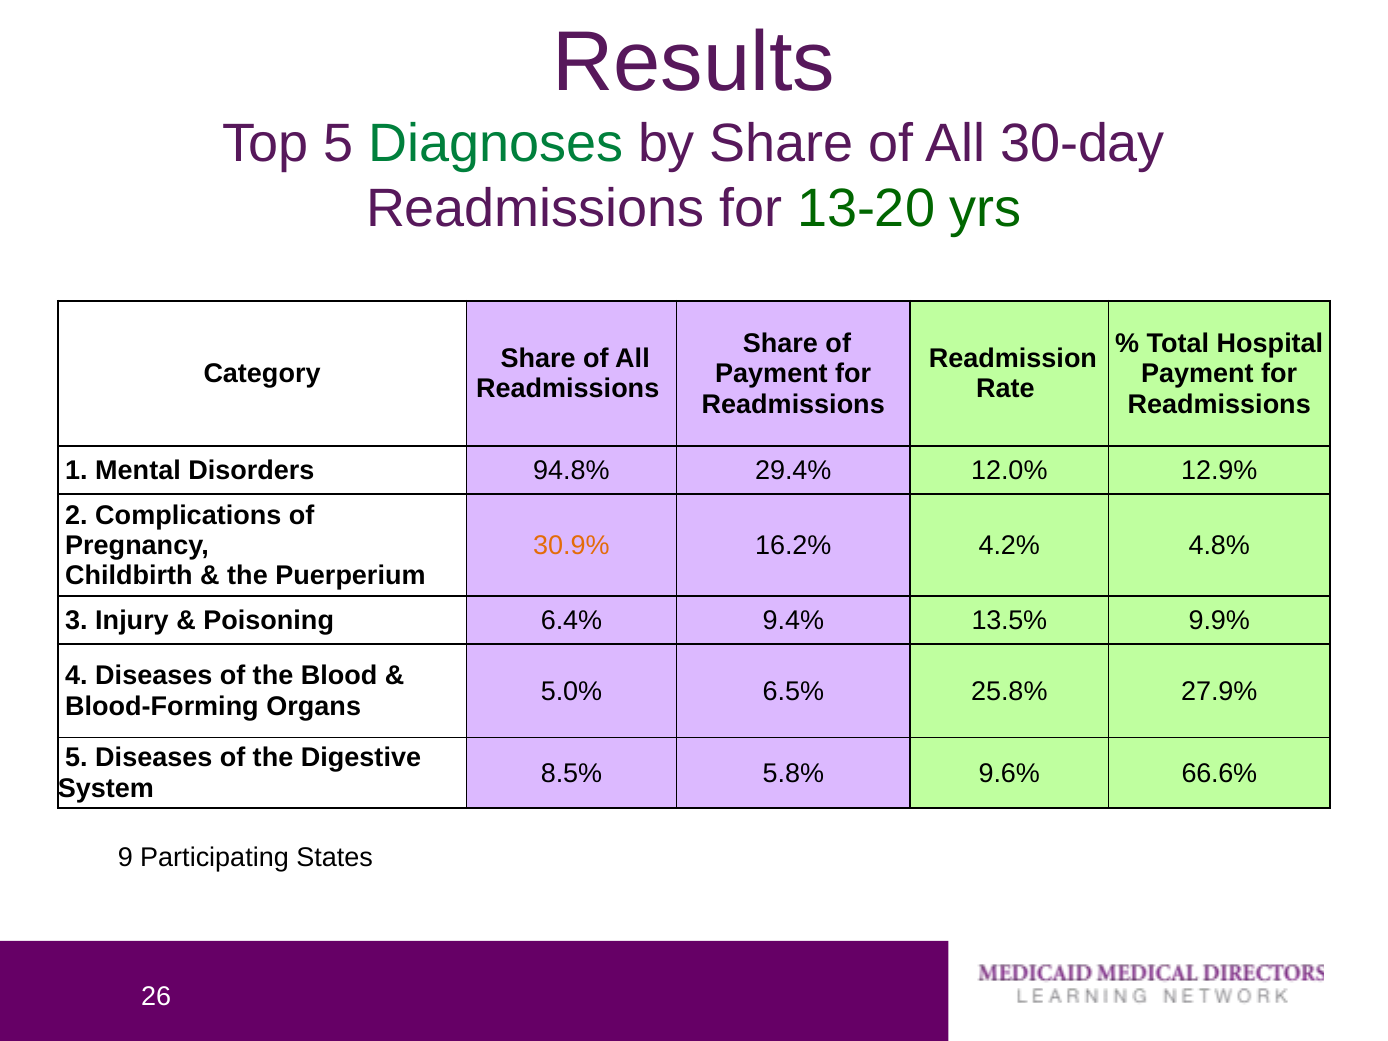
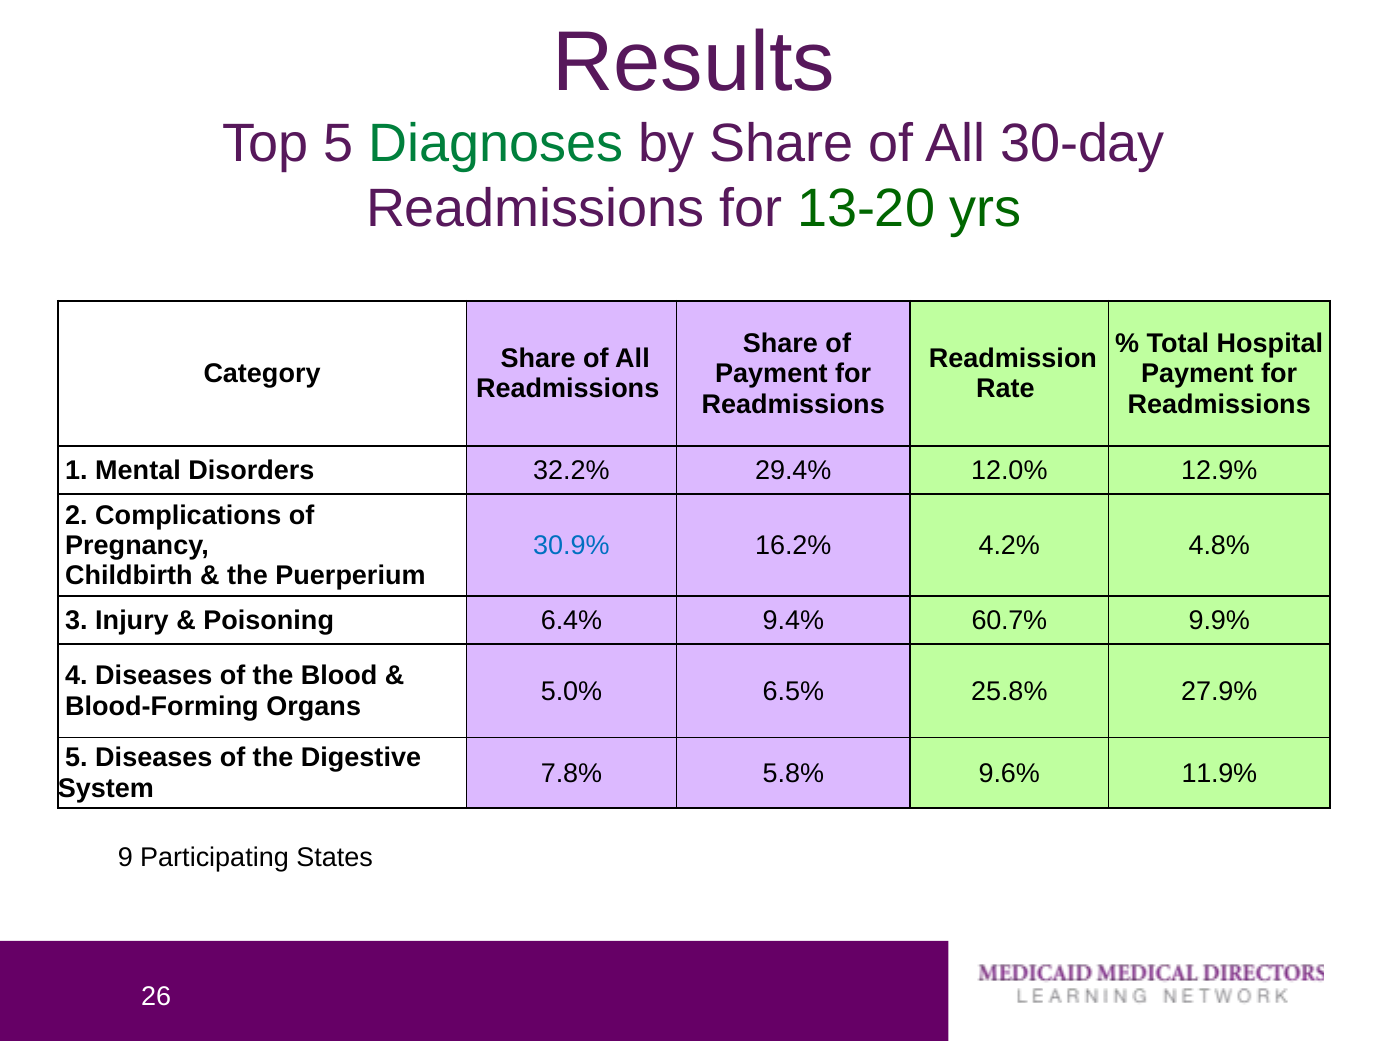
94.8%: 94.8% -> 32.2% (571, 471)
30.9% colour: orange -> blue (571, 545)
13.5%: 13.5% -> 60.7% (1009, 620)
8.5%: 8.5% -> 7.8% (572, 773)
66.6%: 66.6% -> 11.9% (1219, 773)
